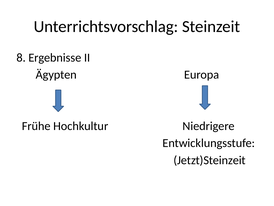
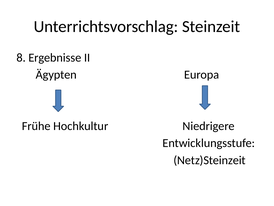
Jetzt)Steinzeit: Jetzt)Steinzeit -> Netz)Steinzeit (210, 160)
